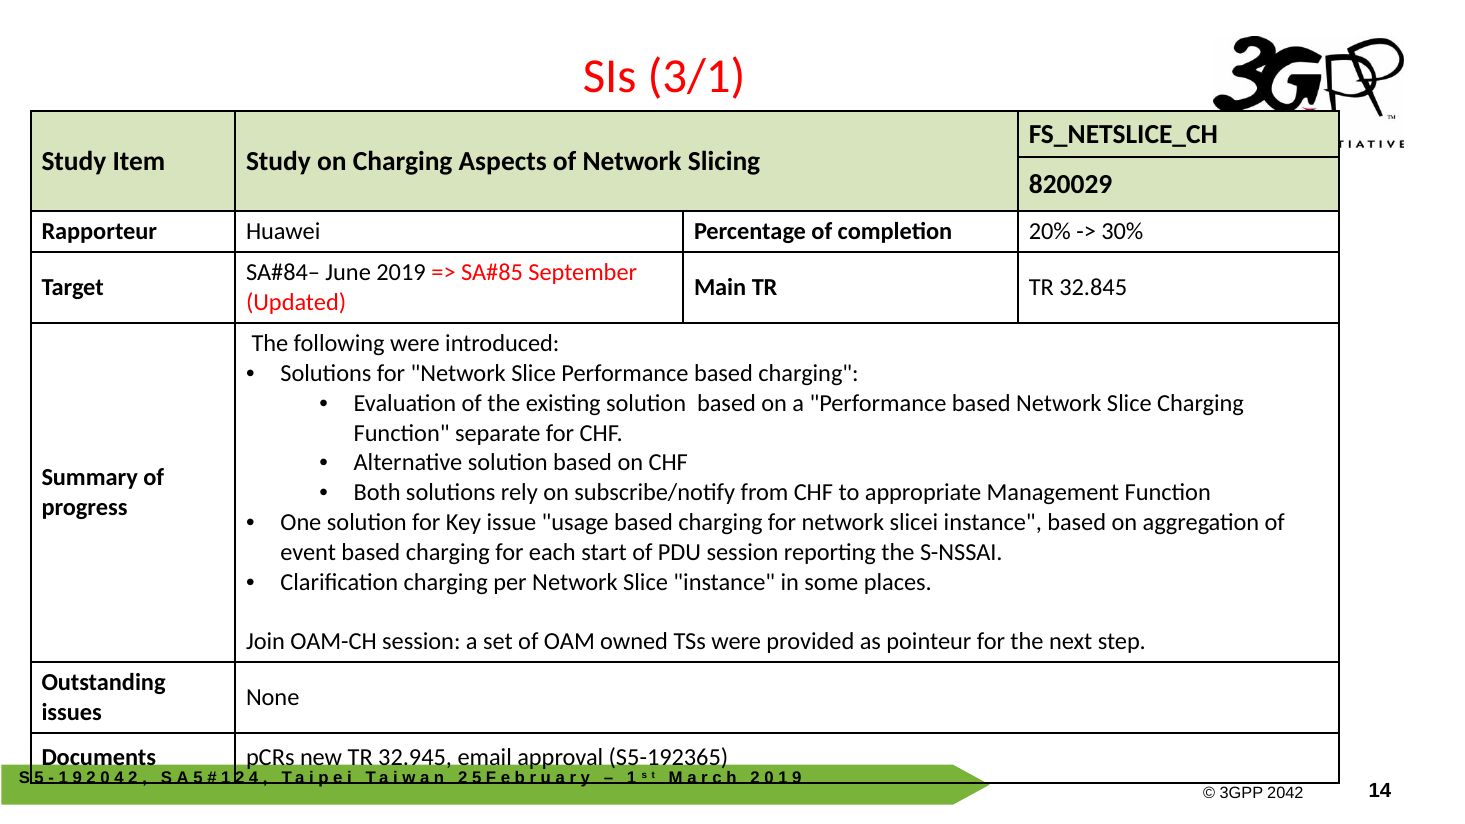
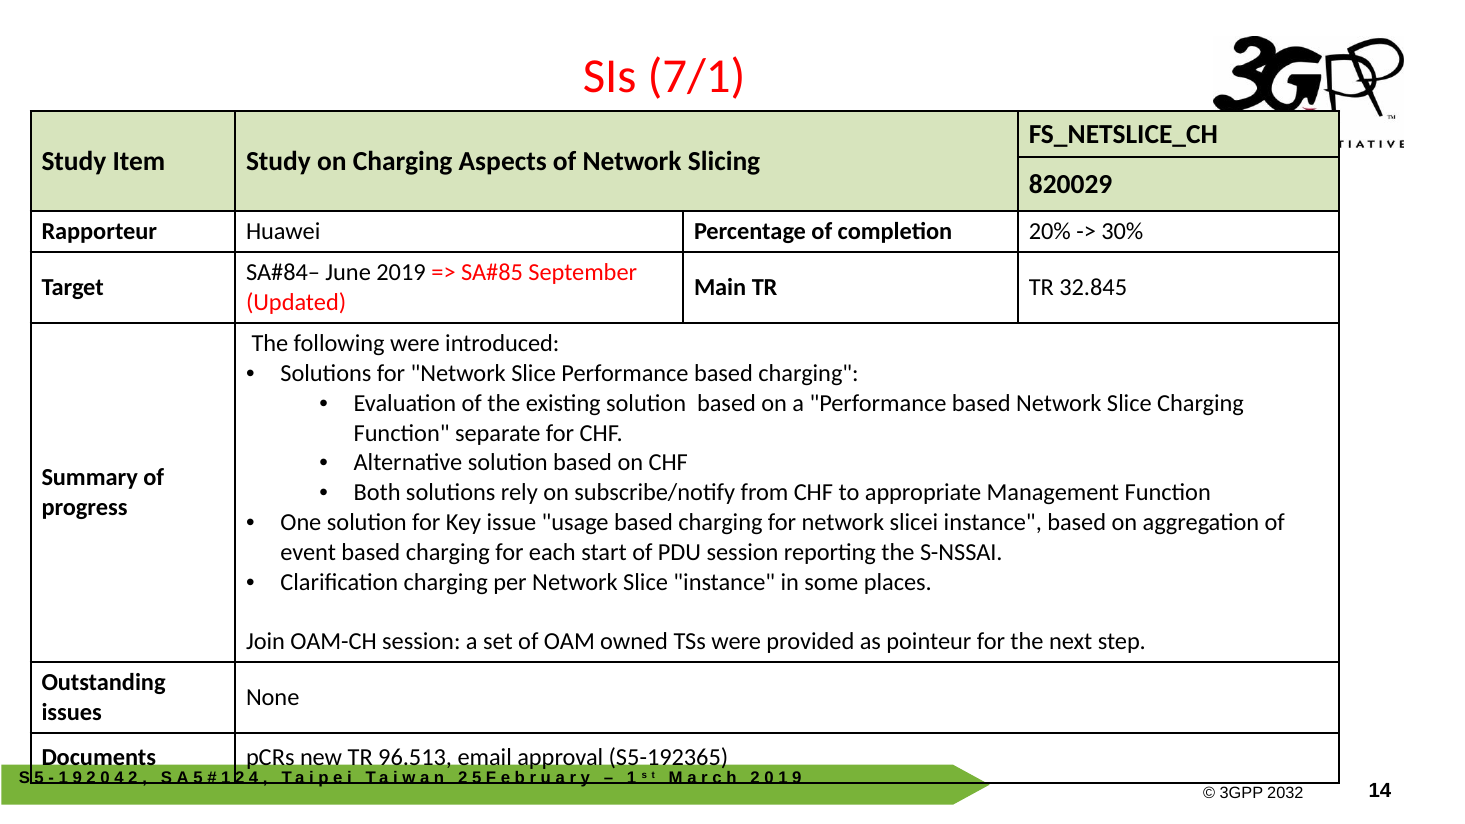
3/1: 3/1 -> 7/1 (697, 76)
32.945: 32.945 -> 96.513 (415, 758)
2042: 2042 -> 2032 (1285, 793)
